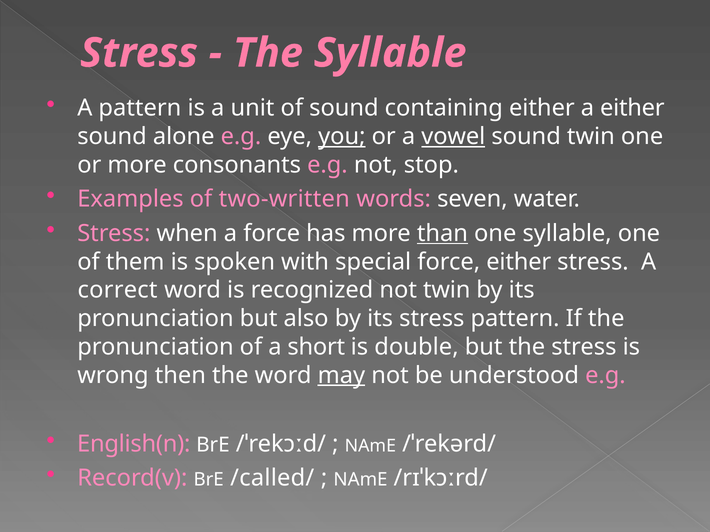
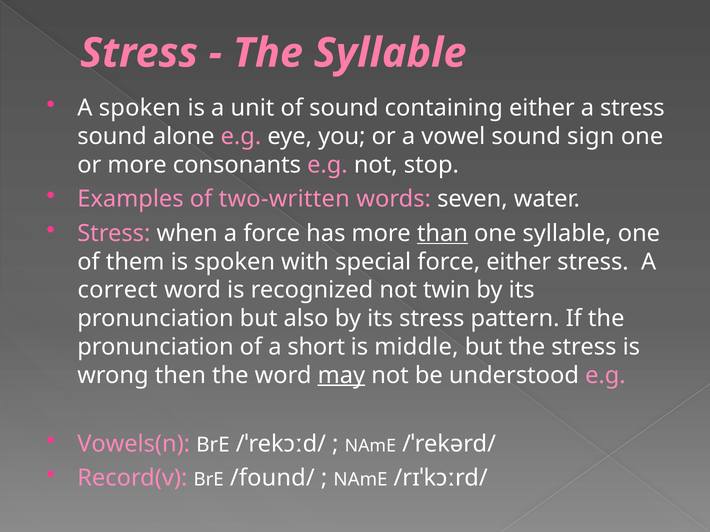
A pattern: pattern -> spoken (140, 108)
a either: either -> stress (632, 108)
you underline: present -> none (342, 137)
vowel underline: present -> none (453, 137)
sound twin: twin -> sign (591, 137)
double: double -> middle (416, 347)
English(n: English(n -> Vowels(n (134, 444)
/called/: /called/ -> /found/ (272, 479)
